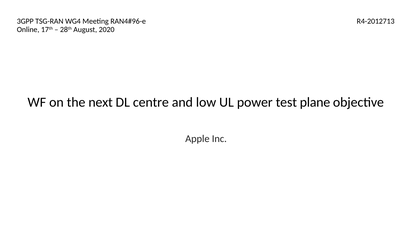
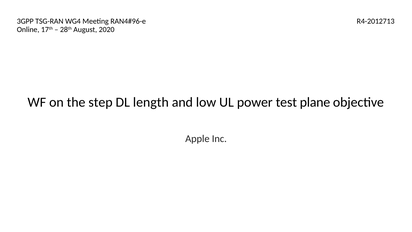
next: next -> step (101, 102)
centre: centre -> length (151, 102)
